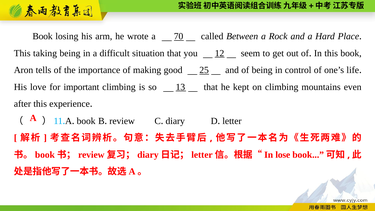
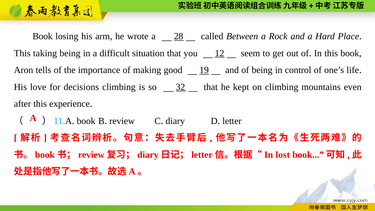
70: 70 -> 28 (179, 36)
25: 25 -> 19 (204, 70)
important: important -> decisions (81, 87)
13: 13 -> 32 (180, 87)
lose: lose -> lost (283, 155)
